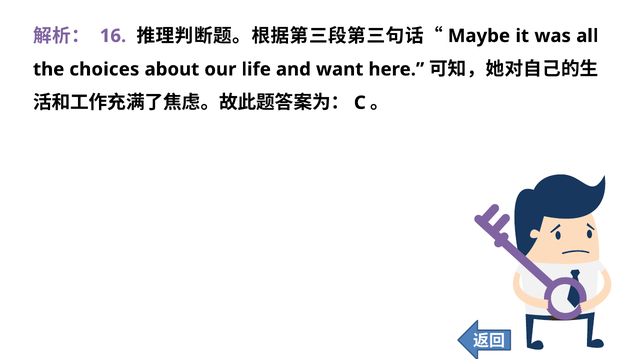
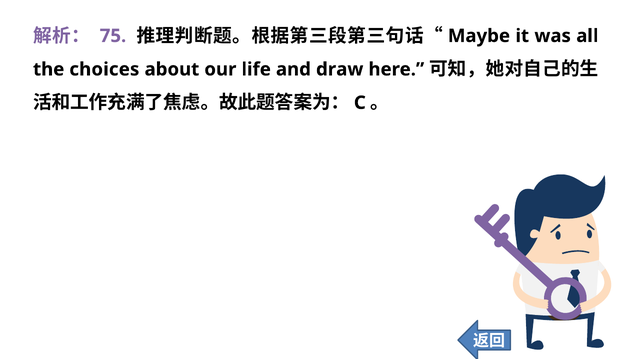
16: 16 -> 75 (113, 36)
want: want -> draw (340, 69)
